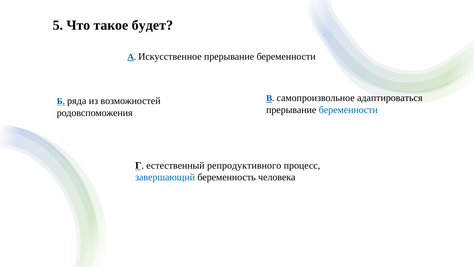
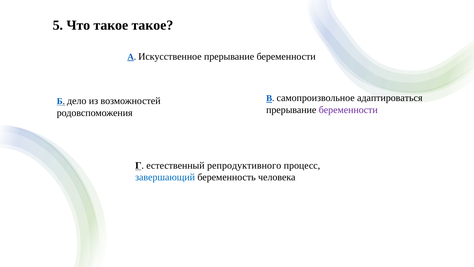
такое будет: будет -> такое (152, 25)
ряда: ряда -> дело (77, 101)
беременности colour: blue -> purple (348, 110)
